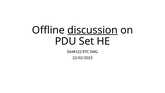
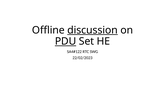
PDU underline: none -> present (66, 41)
